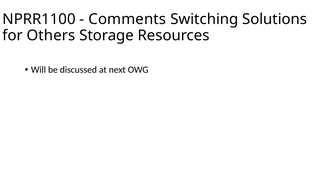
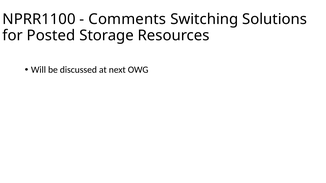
Others: Others -> Posted (51, 35)
